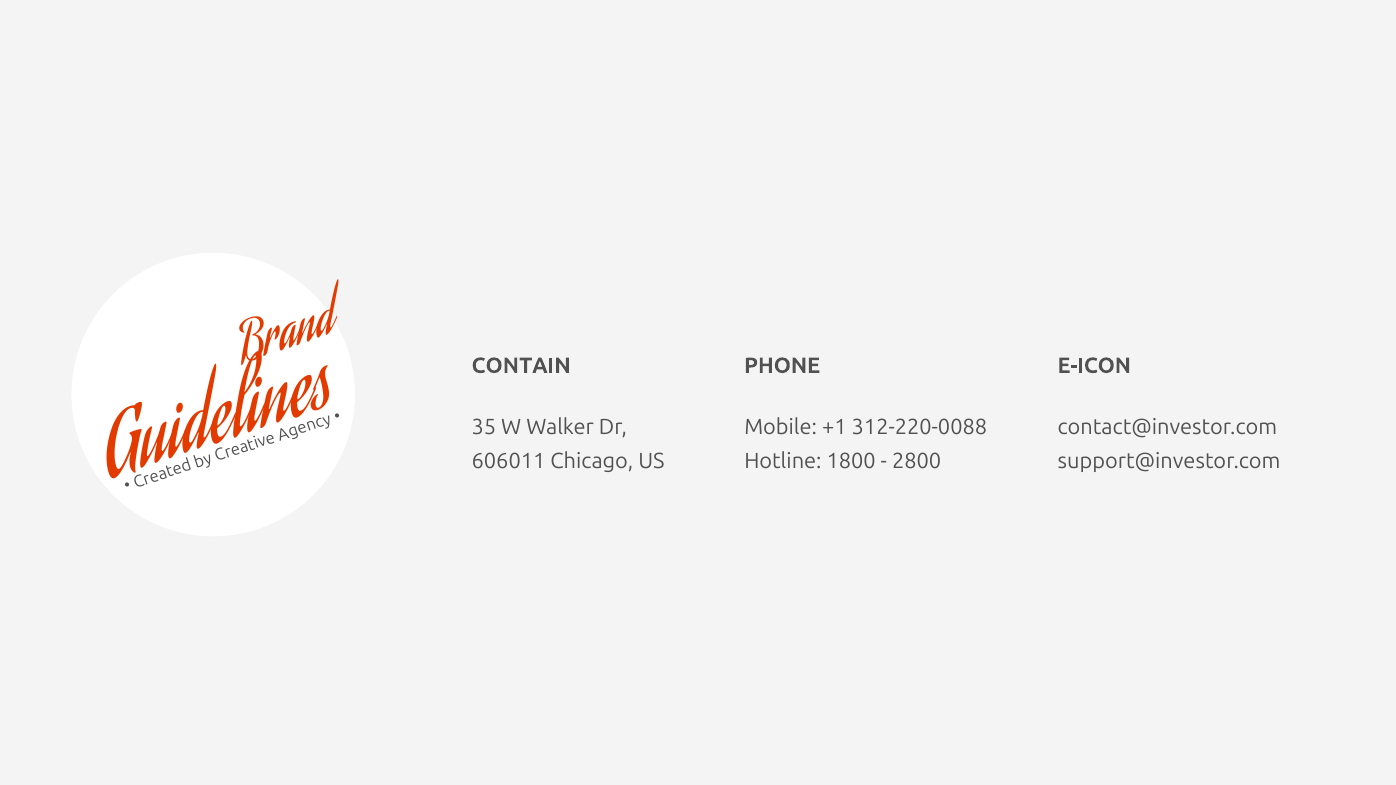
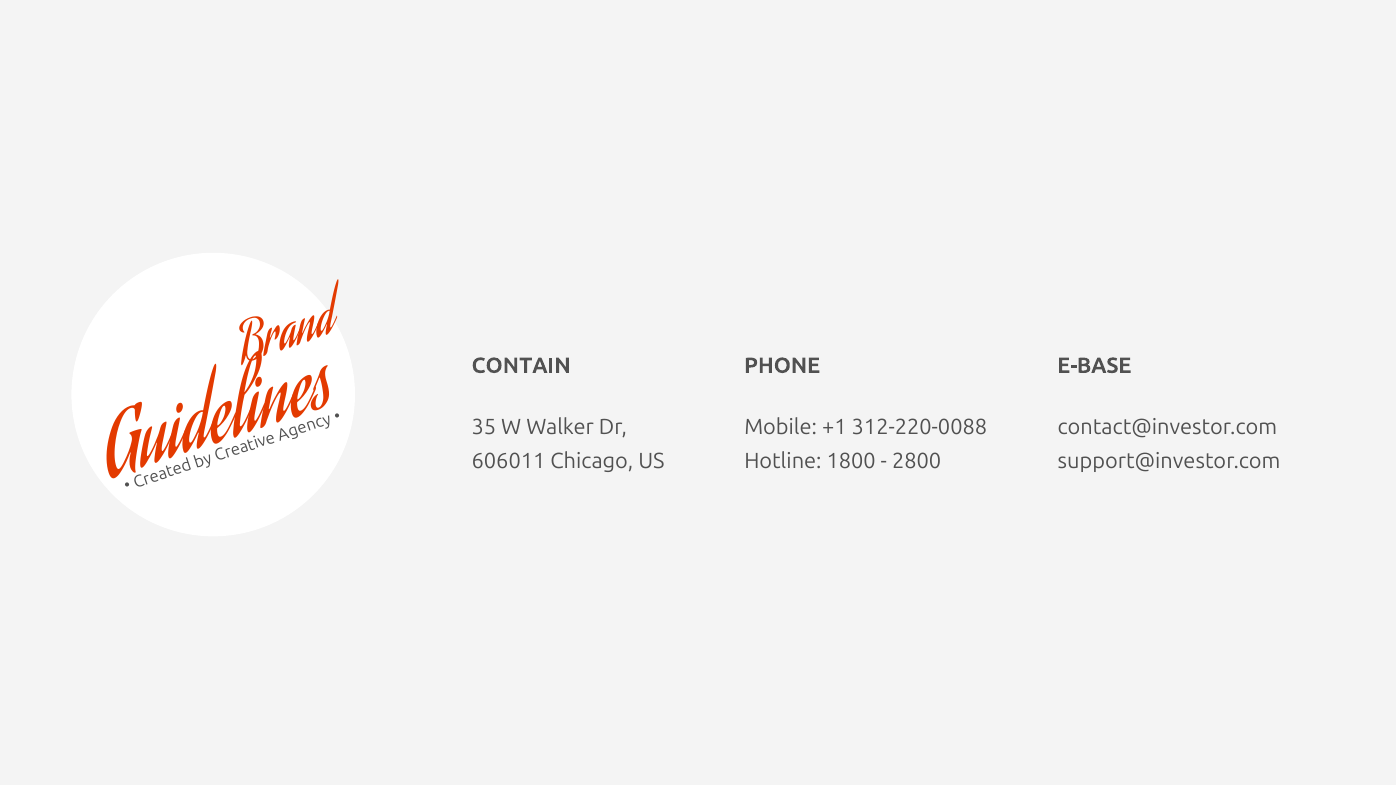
E-ICON: E-ICON -> E-BASE (1094, 366)
